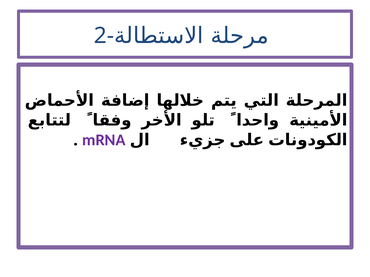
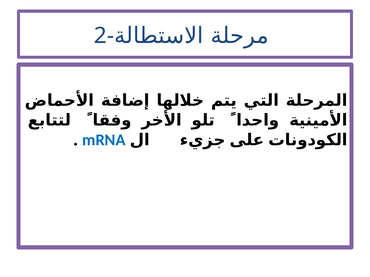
mRNA colour: purple -> blue (104, 140)
